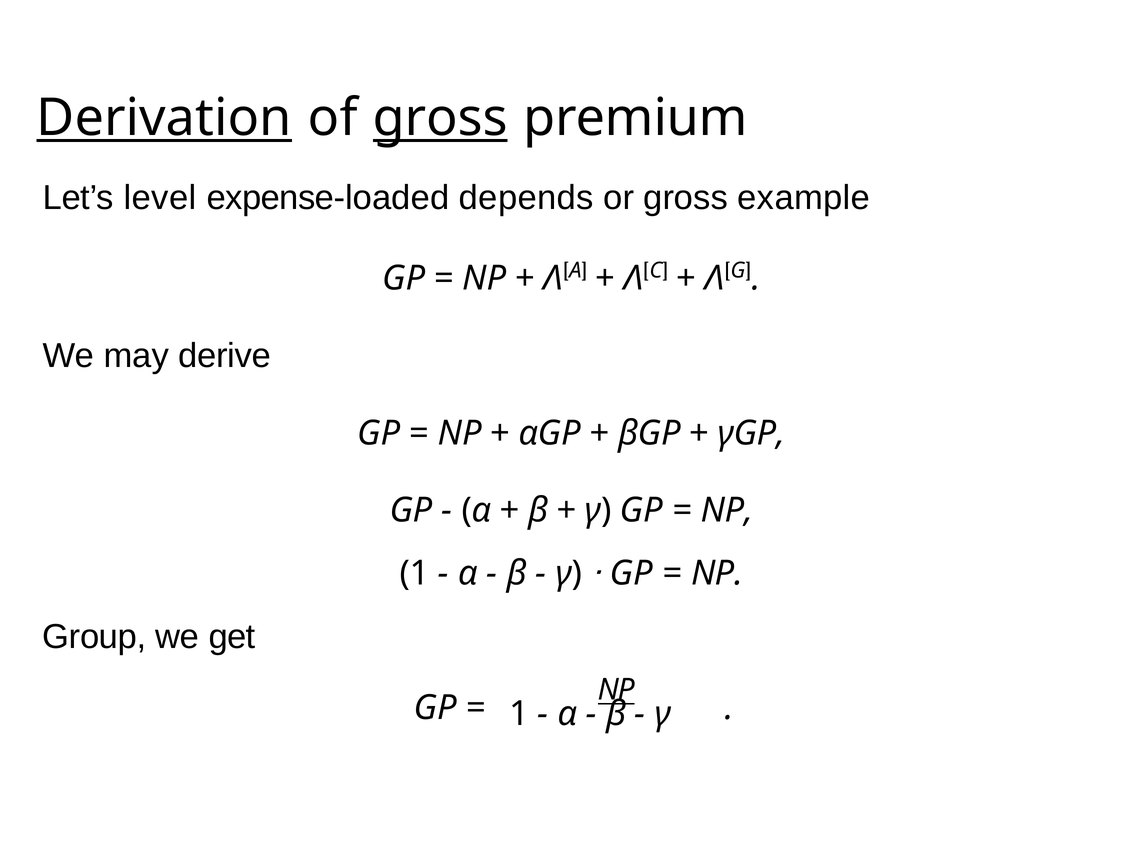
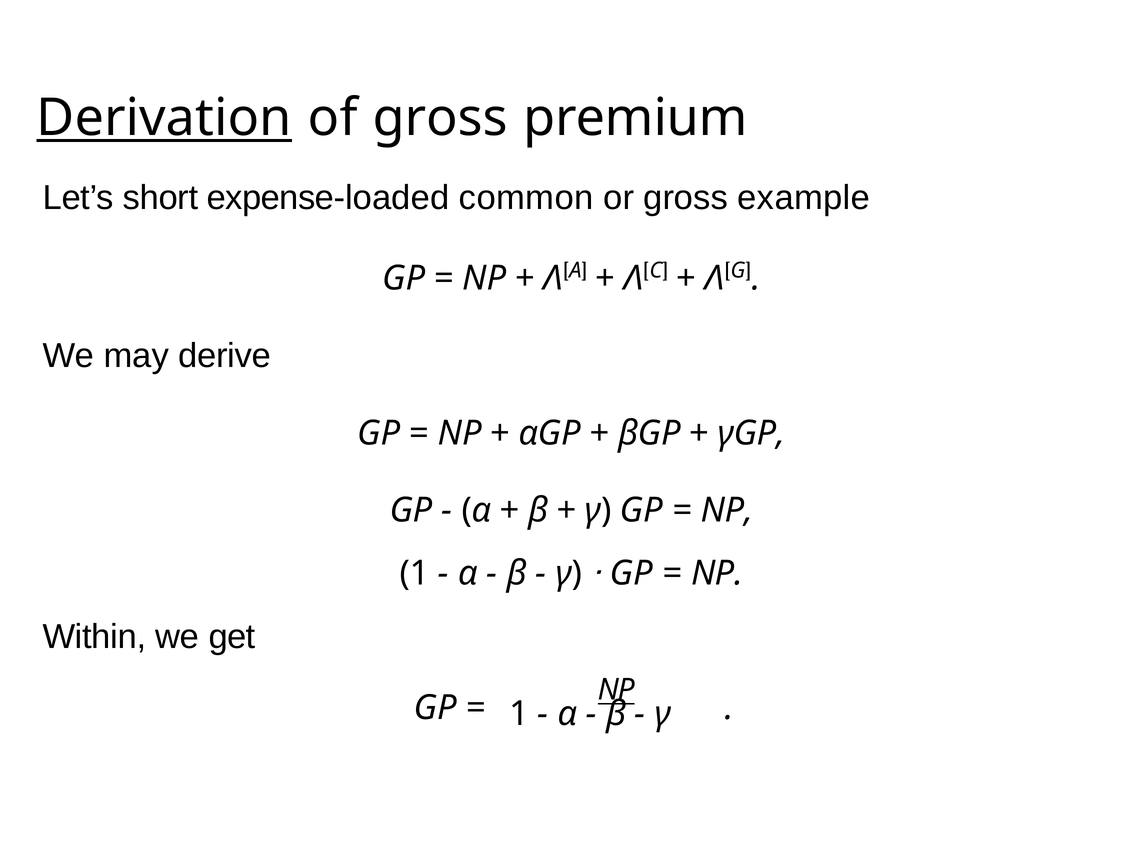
gross underline: present -> none (440, 118)
level: level -> short (160, 198)
depends: depends -> common (526, 198)
Group: Group -> Within (94, 637)
